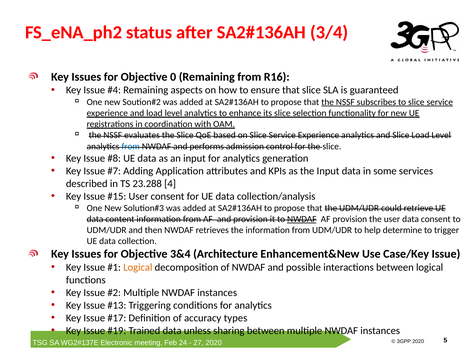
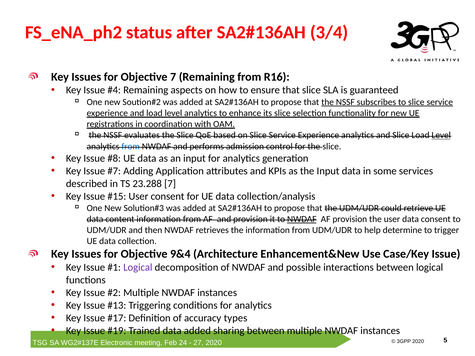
Objective 0: 0 -> 7 (173, 77)
Level underline: none -> present (441, 135)
23.288 4: 4 -> 7 (170, 184)
3&4: 3&4 -> 9&4 (180, 254)
Logical colour: orange -> purple (138, 268)
data unless: unless -> added (197, 331)
